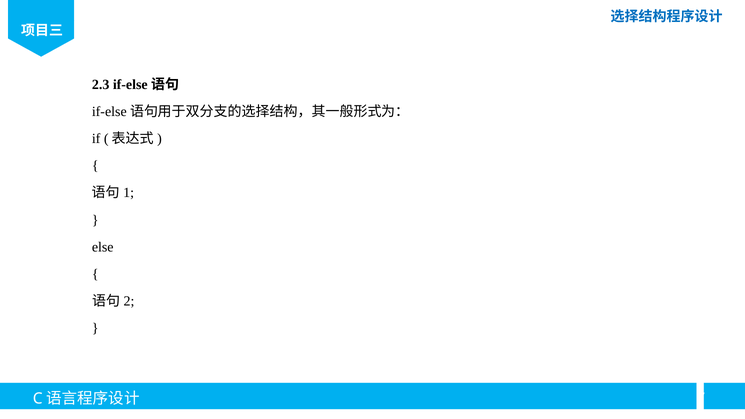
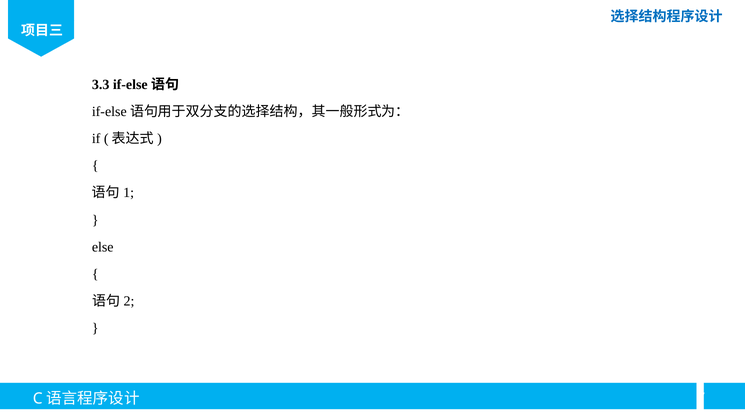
2.3: 2.3 -> 3.3 (101, 85)
